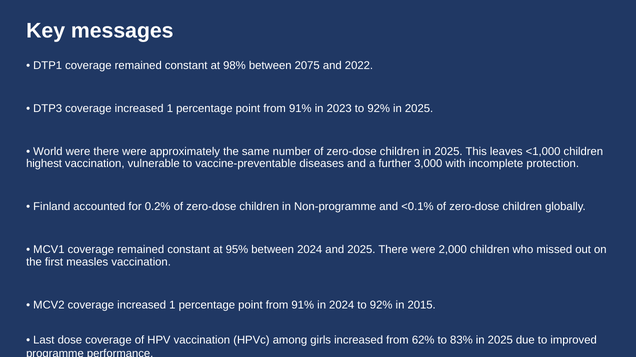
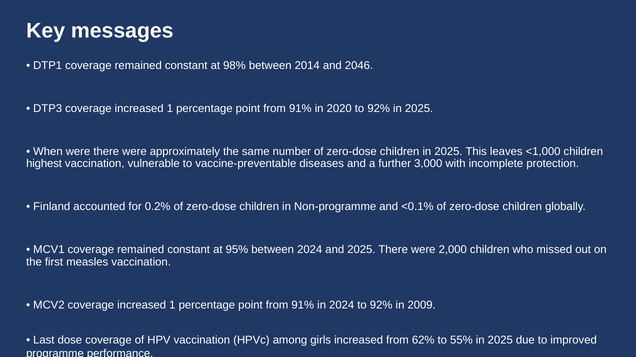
2075: 2075 -> 2014 (307, 66)
2022: 2022 -> 2046 (359, 66)
2023: 2023 -> 2020 (339, 109)
World: World -> When (48, 152)
2015: 2015 -> 2009 (422, 306)
83%: 83% -> 55% (461, 341)
